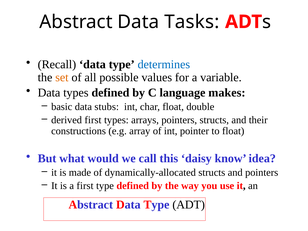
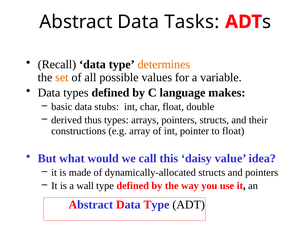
determines colour: blue -> orange (164, 64)
derived first: first -> thus (93, 120)
know: know -> value (231, 159)
a first: first -> wall (85, 186)
